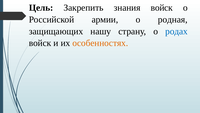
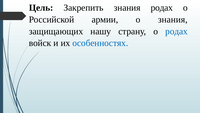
знания войск: войск -> родах (162, 8)
о родная: родная -> знания (173, 19)
особенностях colour: orange -> blue (100, 43)
